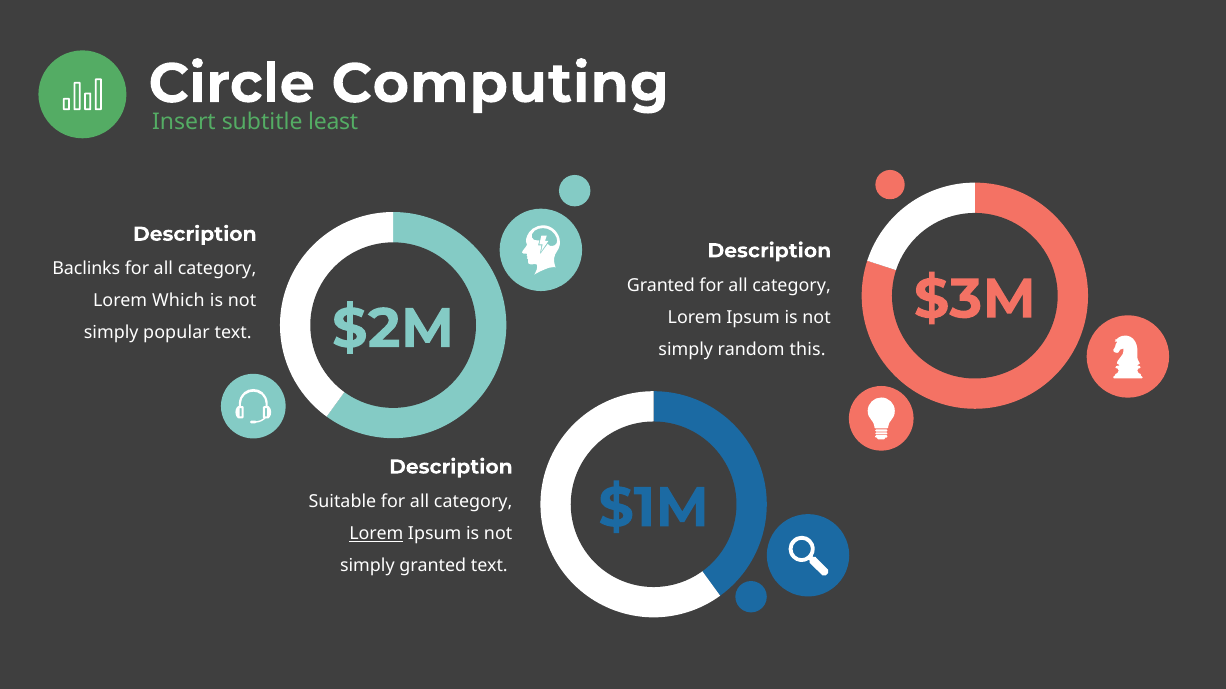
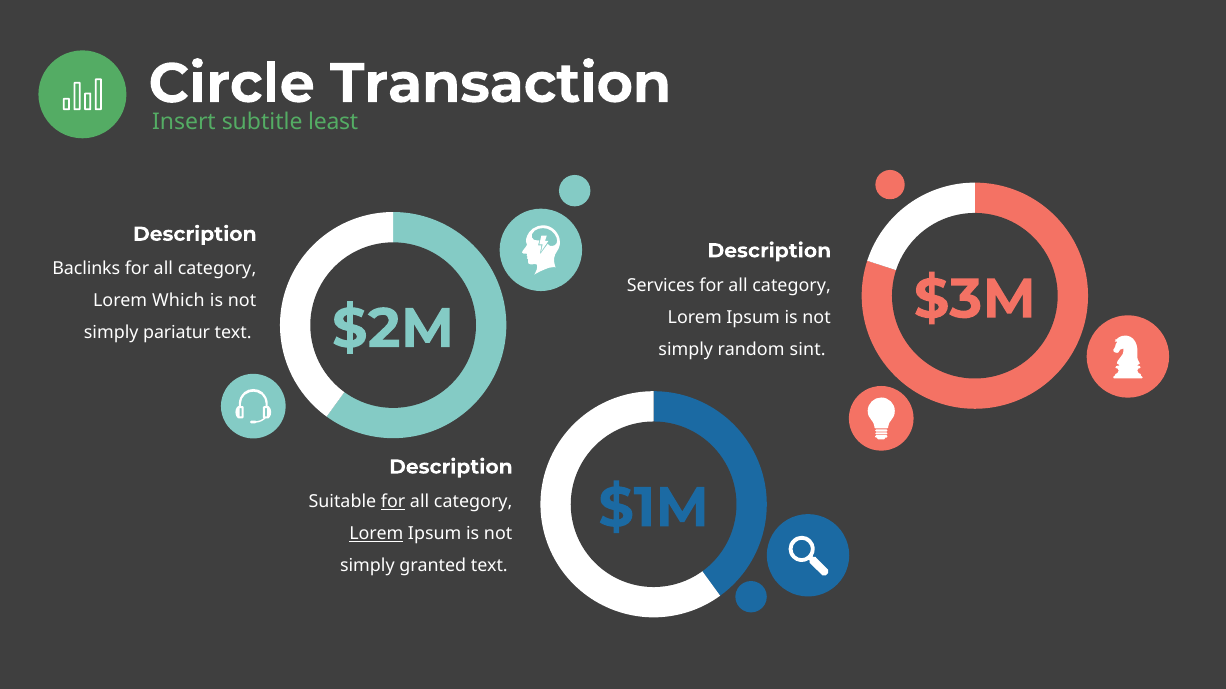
Computing: Computing -> Transaction (501, 84)
Granted: Granted -> Services (661, 286)
popular: popular -> pariatur (177, 333)
this: this -> sint (808, 350)
for underline: none -> present (393, 502)
